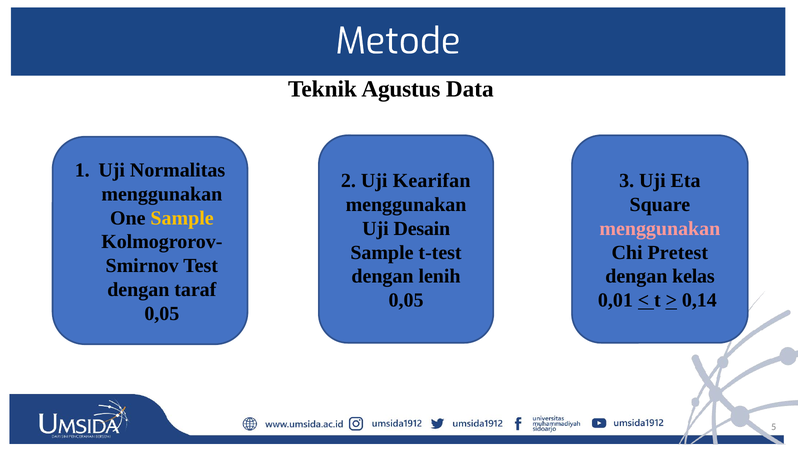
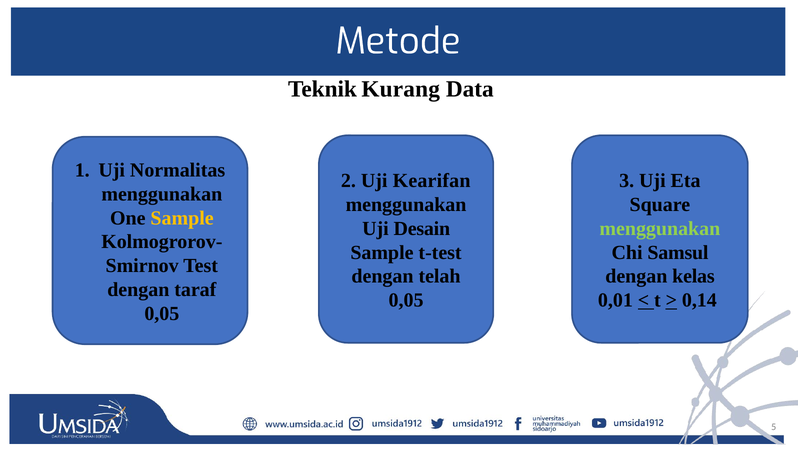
Agustus: Agustus -> Kurang (401, 89)
menggunakan colour: pink -> light green (660, 228)
Pretest: Pretest -> Samsul (678, 252)
lenih: lenih -> telah (440, 276)
